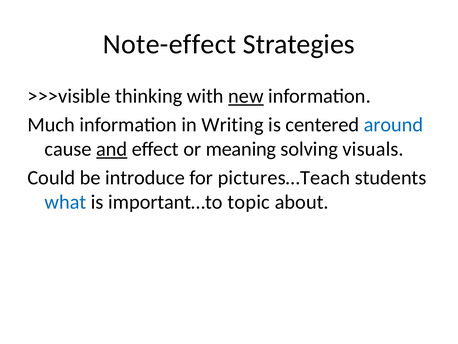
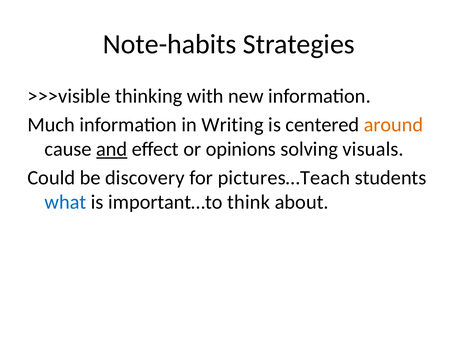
Note-effect: Note-effect -> Note-habits (170, 44)
new underline: present -> none (246, 96)
around colour: blue -> orange (393, 125)
meaning: meaning -> opinions (241, 149)
introduce: introduce -> discovery (145, 178)
topic: topic -> think (249, 202)
